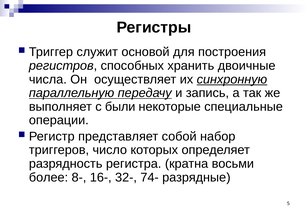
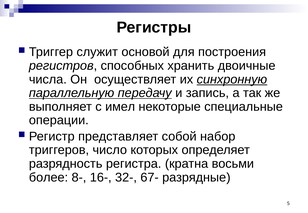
были: были -> имел (120, 107)
74-: 74- -> 67- (150, 178)
